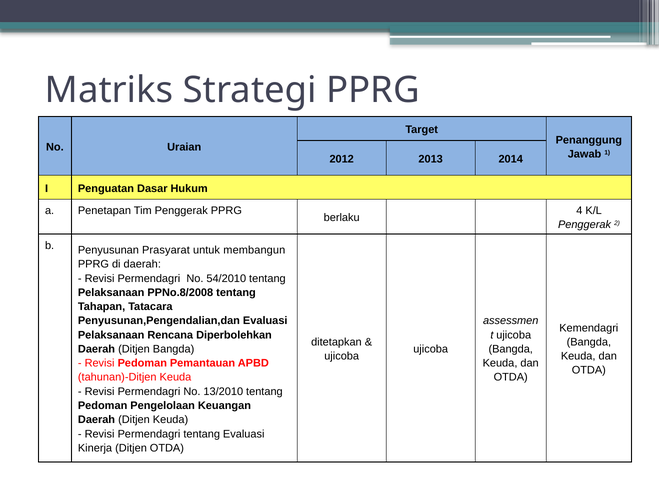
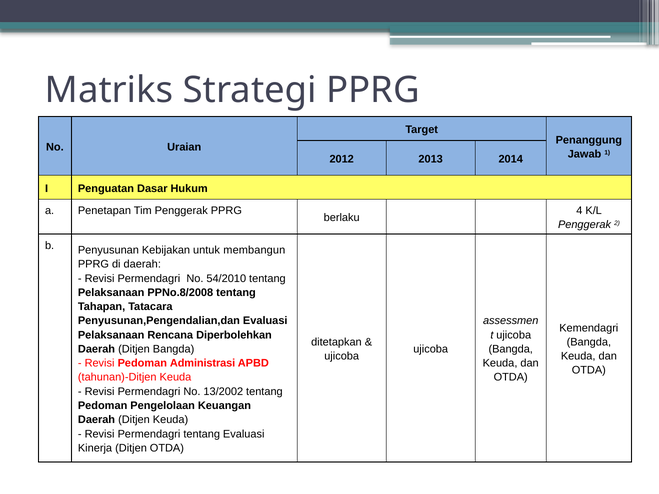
Prasyarat: Prasyarat -> Kebijakan (166, 250)
Pemantauan: Pemantauan -> Administrasi (203, 363)
13/2010: 13/2010 -> 13/2002 (223, 392)
